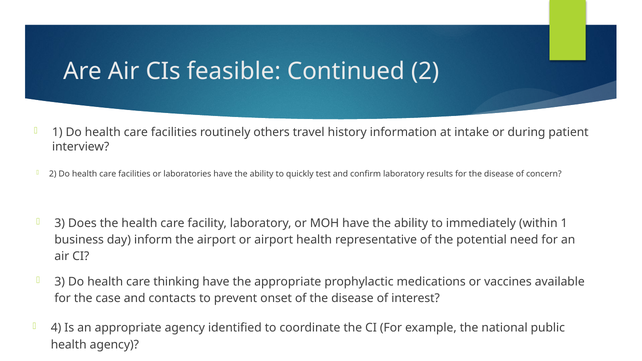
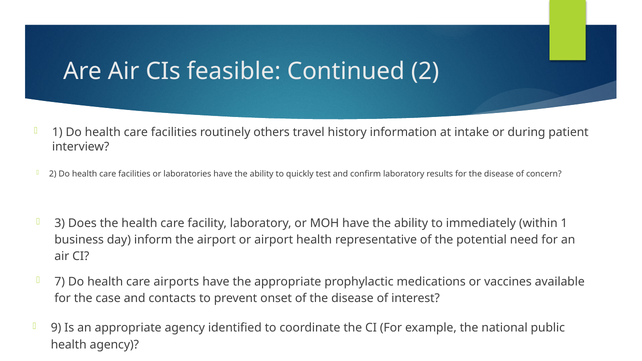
3: 3 -> 7 (60, 282)
thinking: thinking -> airports (176, 282)
4: 4 -> 9 (56, 328)
